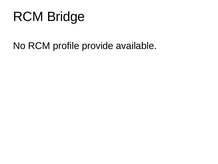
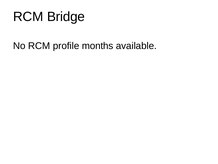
provide: provide -> months (98, 46)
